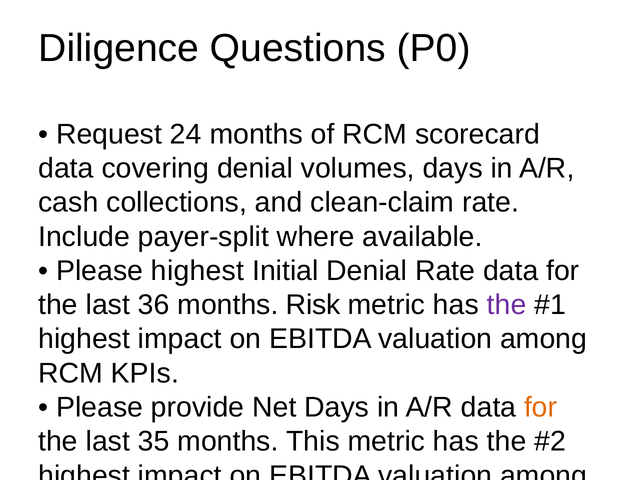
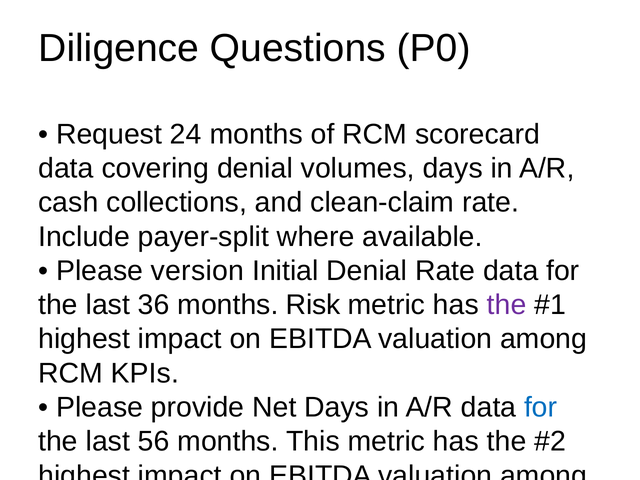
Please highest: highest -> version (197, 271)
for colour: orange -> blue (541, 407)
35: 35 -> 56 (154, 441)
